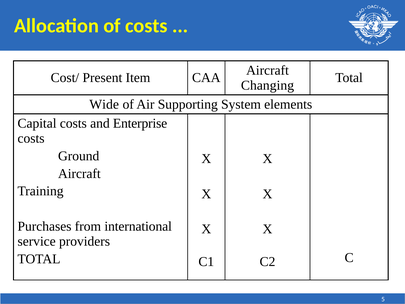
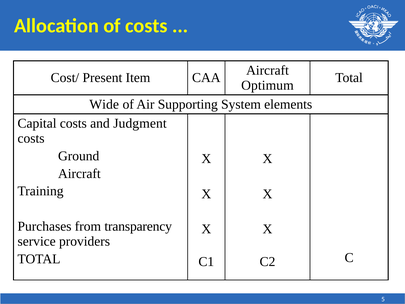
Changing: Changing -> Optimum (267, 85)
Enterprise: Enterprise -> Judgment (140, 123)
international: international -> transparency (138, 226)
